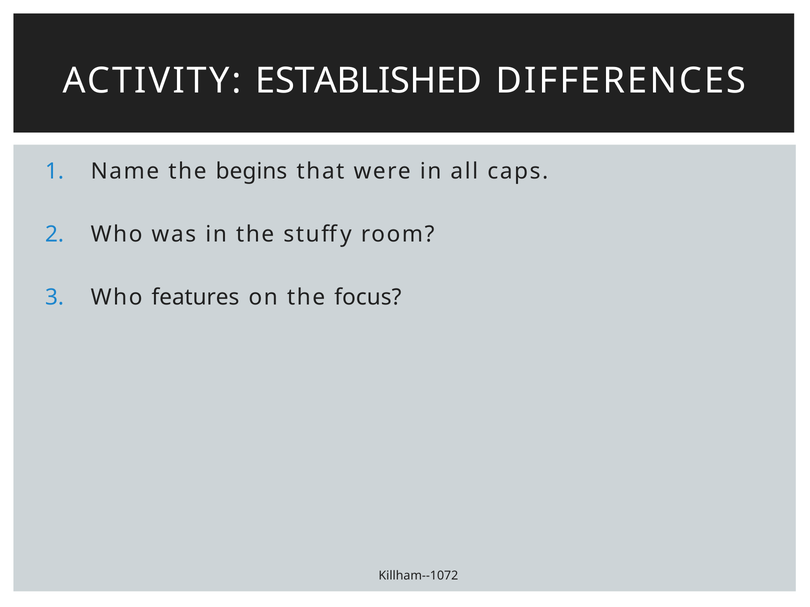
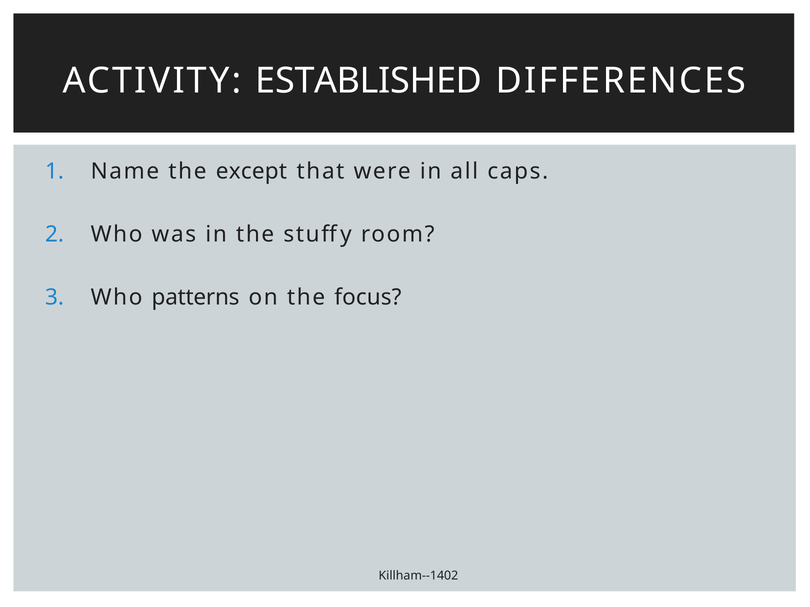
begins: begins -> except (251, 171)
features: features -> patterns (196, 297)
Killham--1072: Killham--1072 -> Killham--1402 (418, 576)
